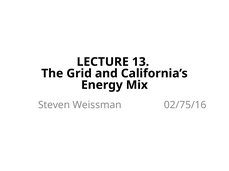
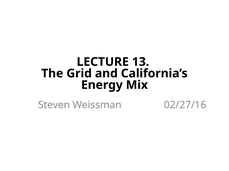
02/75/16: 02/75/16 -> 02/27/16 (185, 105)
